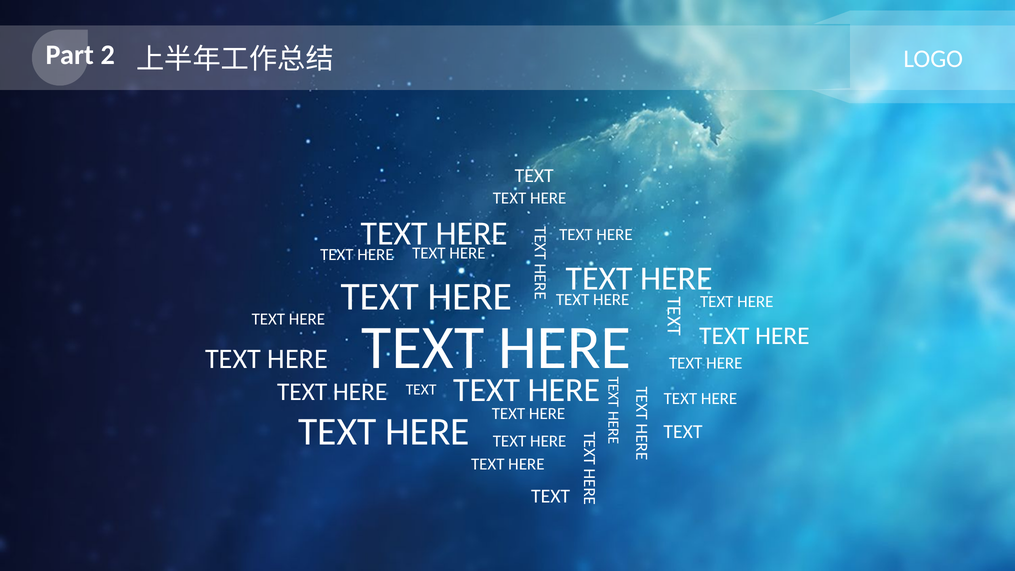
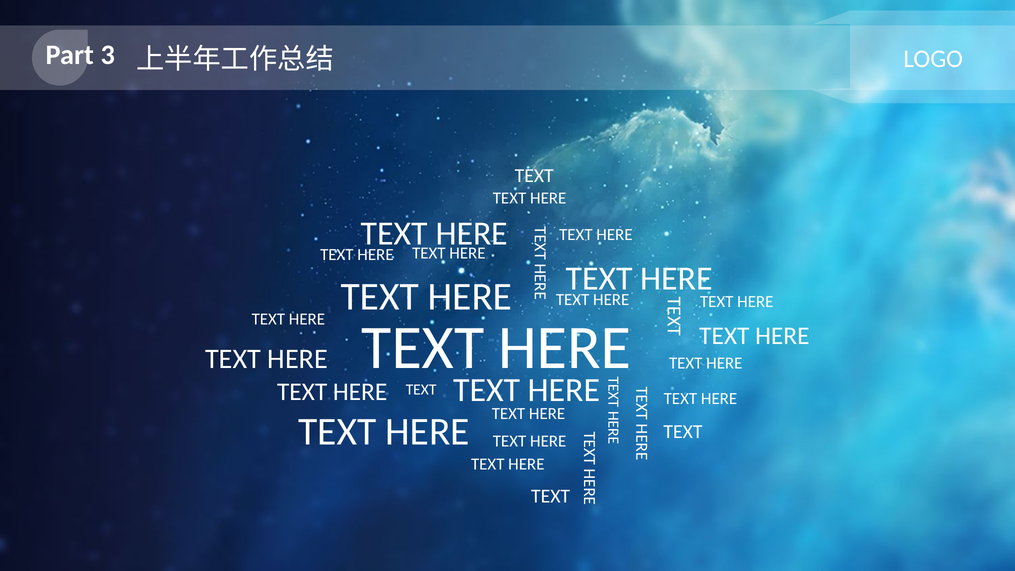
2: 2 -> 3 (108, 55)
